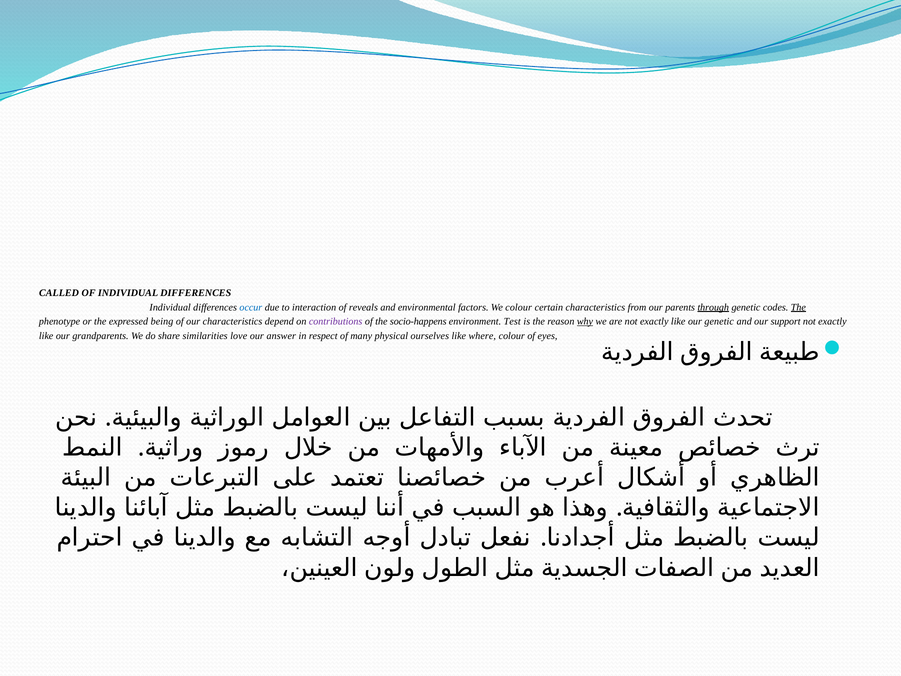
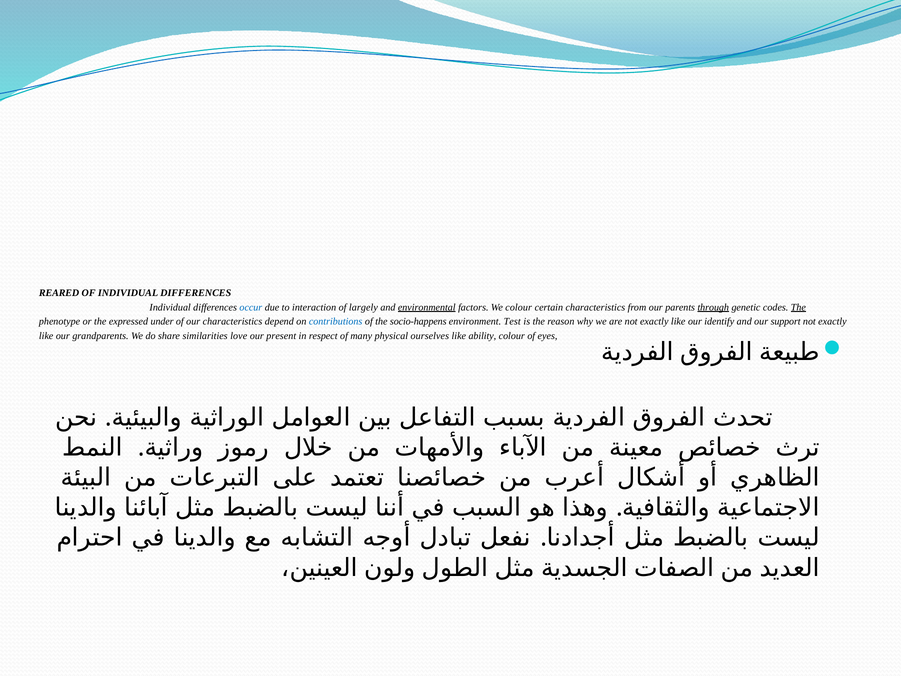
CALLED: CALLED -> REARED (59, 293)
reveals: reveals -> largely (363, 307)
environmental underline: none -> present (427, 307)
being: being -> under (162, 321)
contributions colour: purple -> blue (336, 321)
why underline: present -> none (585, 321)
our genetic: genetic -> identify (719, 321)
answer: answer -> present (281, 336)
where: where -> ability (482, 336)
